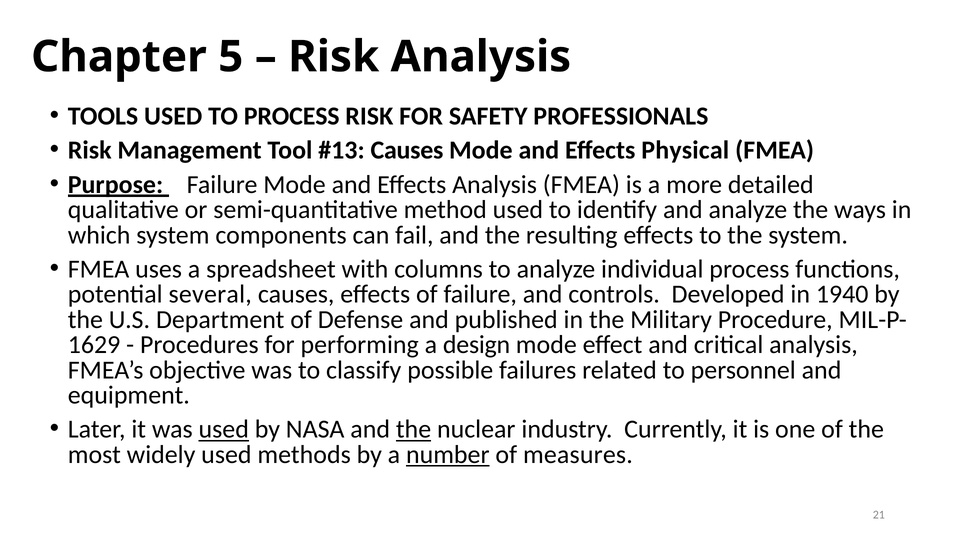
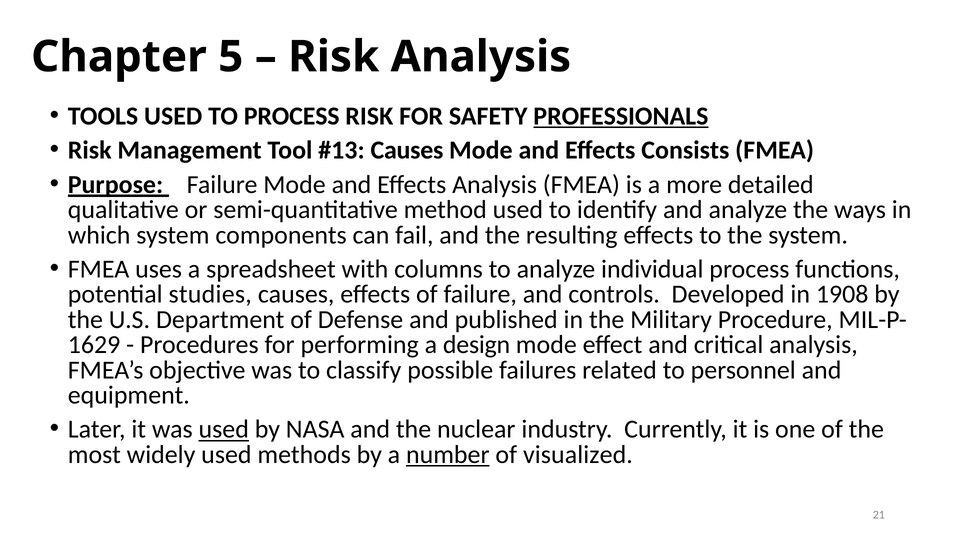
PROFESSIONALS underline: none -> present (621, 116)
Physical: Physical -> Consists (685, 150)
several: several -> studies (210, 294)
1940: 1940 -> 1908 (842, 294)
the underline: present -> none (414, 429)
measures: measures -> visualized (578, 455)
